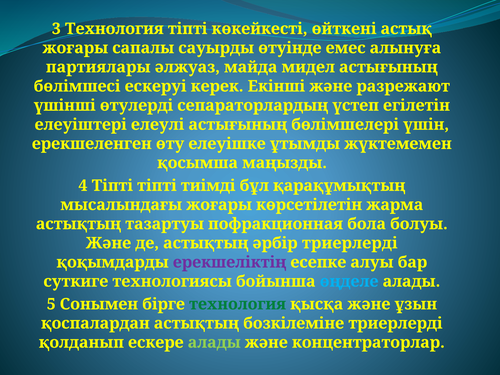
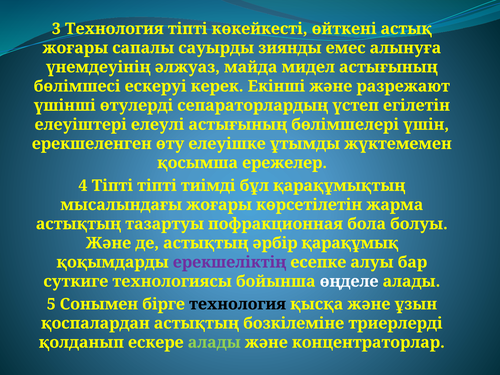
өтуiнде: өтуiнде -> зиянды (290, 48)
партиялары: партиялары -> үнемдеуiнiң (98, 67)
маңызды: маңызды -> ережелер (285, 163)
әрбiр триерлердi: триерлердi -> қарақұмық (350, 243)
өңделе colour: light blue -> white (349, 281)
технология colour: green -> black (238, 304)
